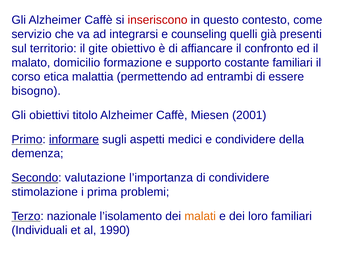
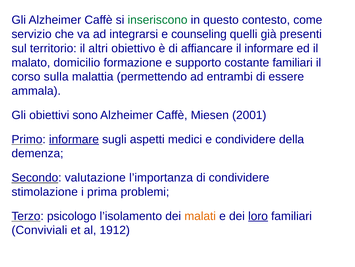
inseriscono colour: red -> green (158, 20)
gite: gite -> altri (98, 48)
il confronto: confronto -> informare (269, 48)
etica: etica -> sulla (56, 77)
bisogno: bisogno -> ammala (36, 91)
titolo: titolo -> sono (85, 115)
nazionale: nazionale -> psicologo (72, 215)
loro underline: none -> present (258, 215)
Individuali: Individuali -> Conviviali (39, 230)
1990: 1990 -> 1912 (115, 230)
